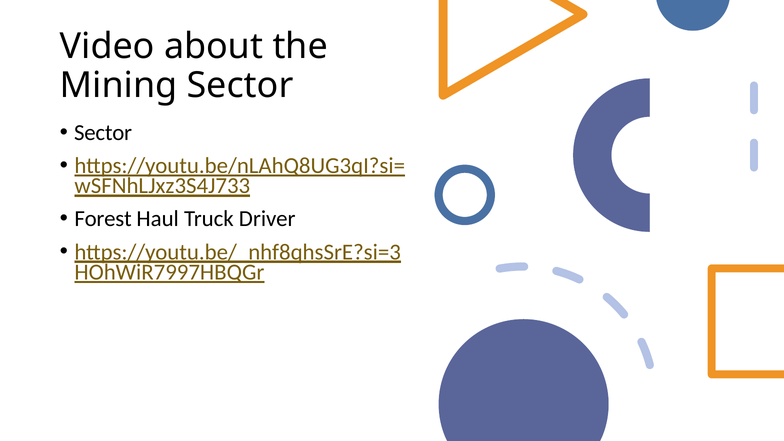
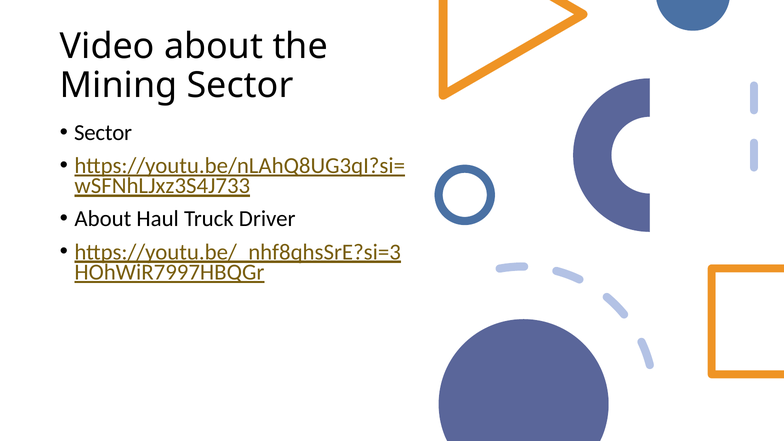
Forest: Forest -> About (103, 219)
